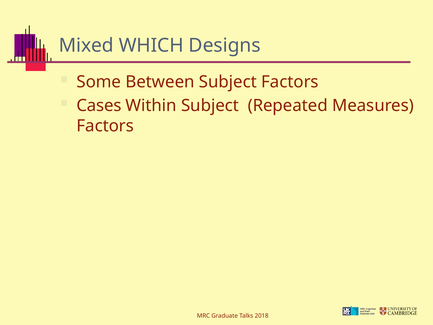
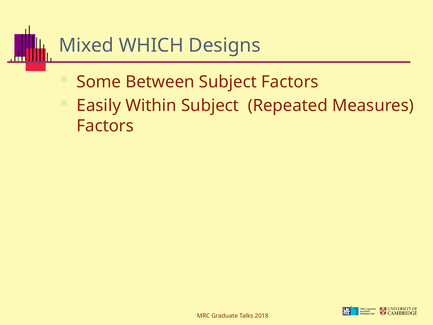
Cases: Cases -> Easily (99, 106)
